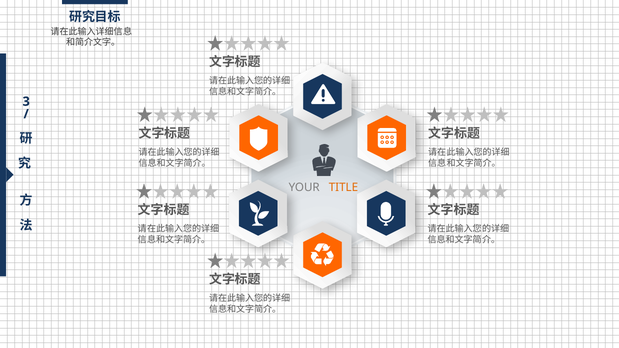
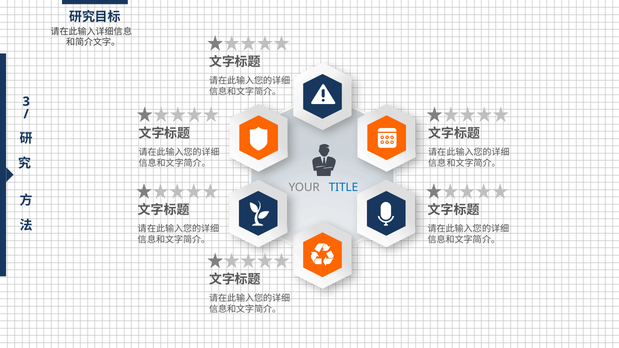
TITLE colour: orange -> blue (343, 188)
